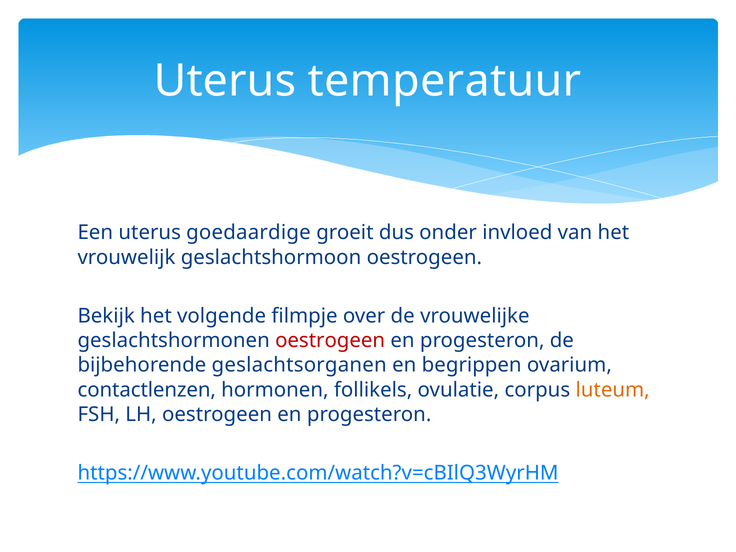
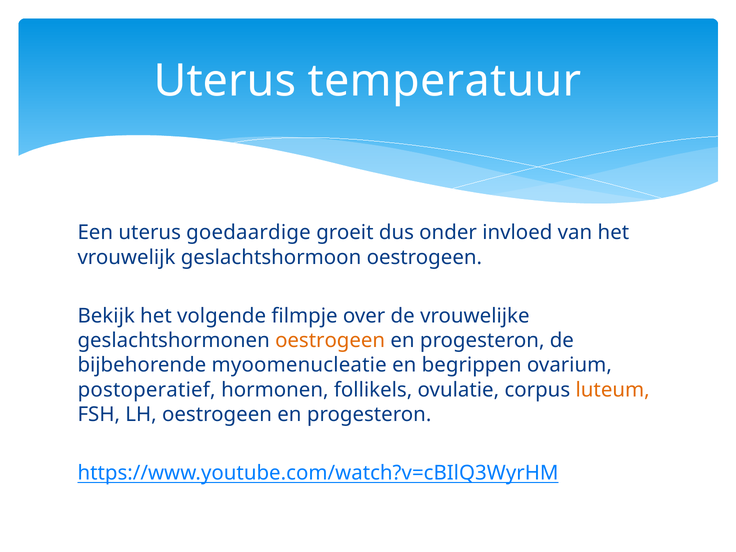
oestrogeen colour: red -> orange (330, 341)
geslachtsorganen: geslachtsorganen -> myoomenucleatie (299, 365)
contactlenzen: contactlenzen -> postoperatief (147, 390)
